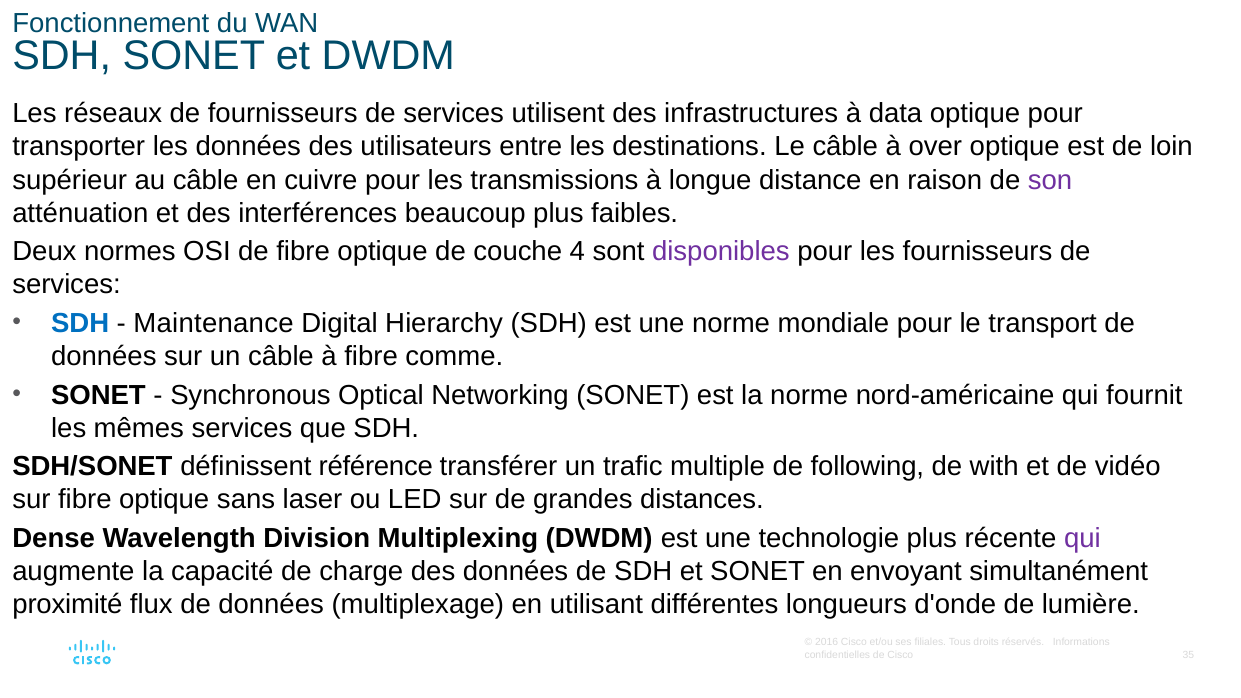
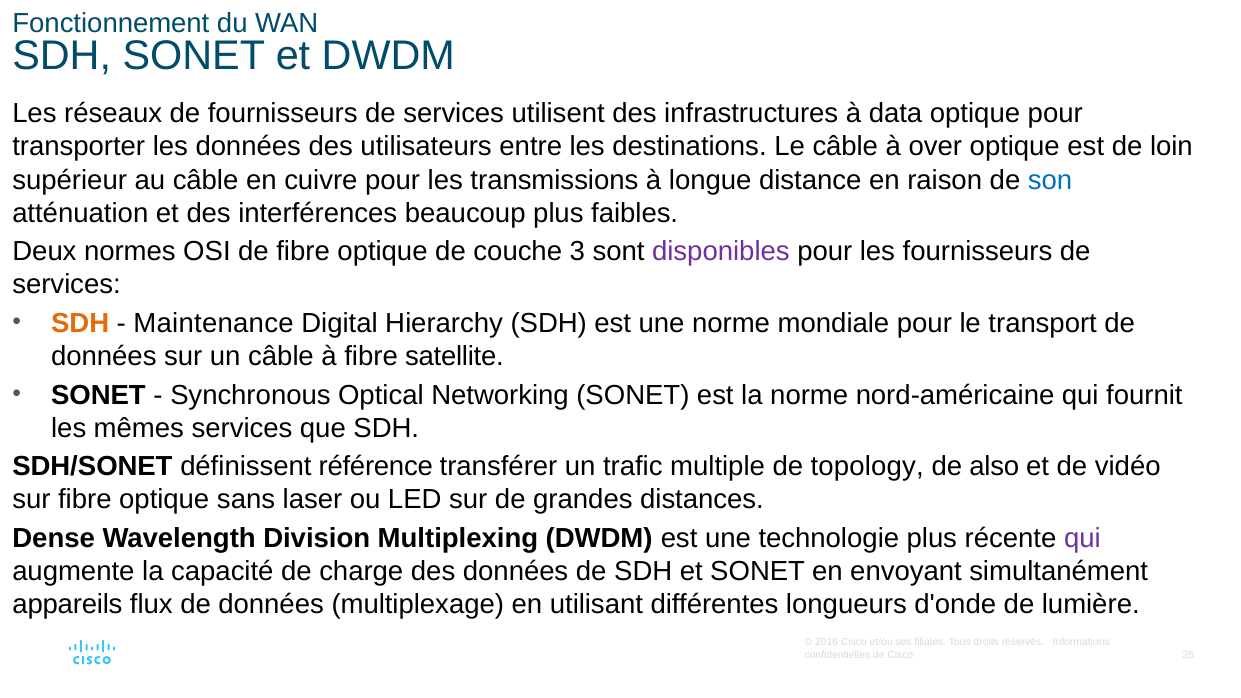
son colour: purple -> blue (1050, 180)
4: 4 -> 3 (577, 252)
SDH colour: blue -> orange (80, 323)
comme: comme -> satellite (454, 356)
following: following -> topology (867, 467)
with: with -> also (994, 467)
proximité: proximité -> appareils (67, 604)
